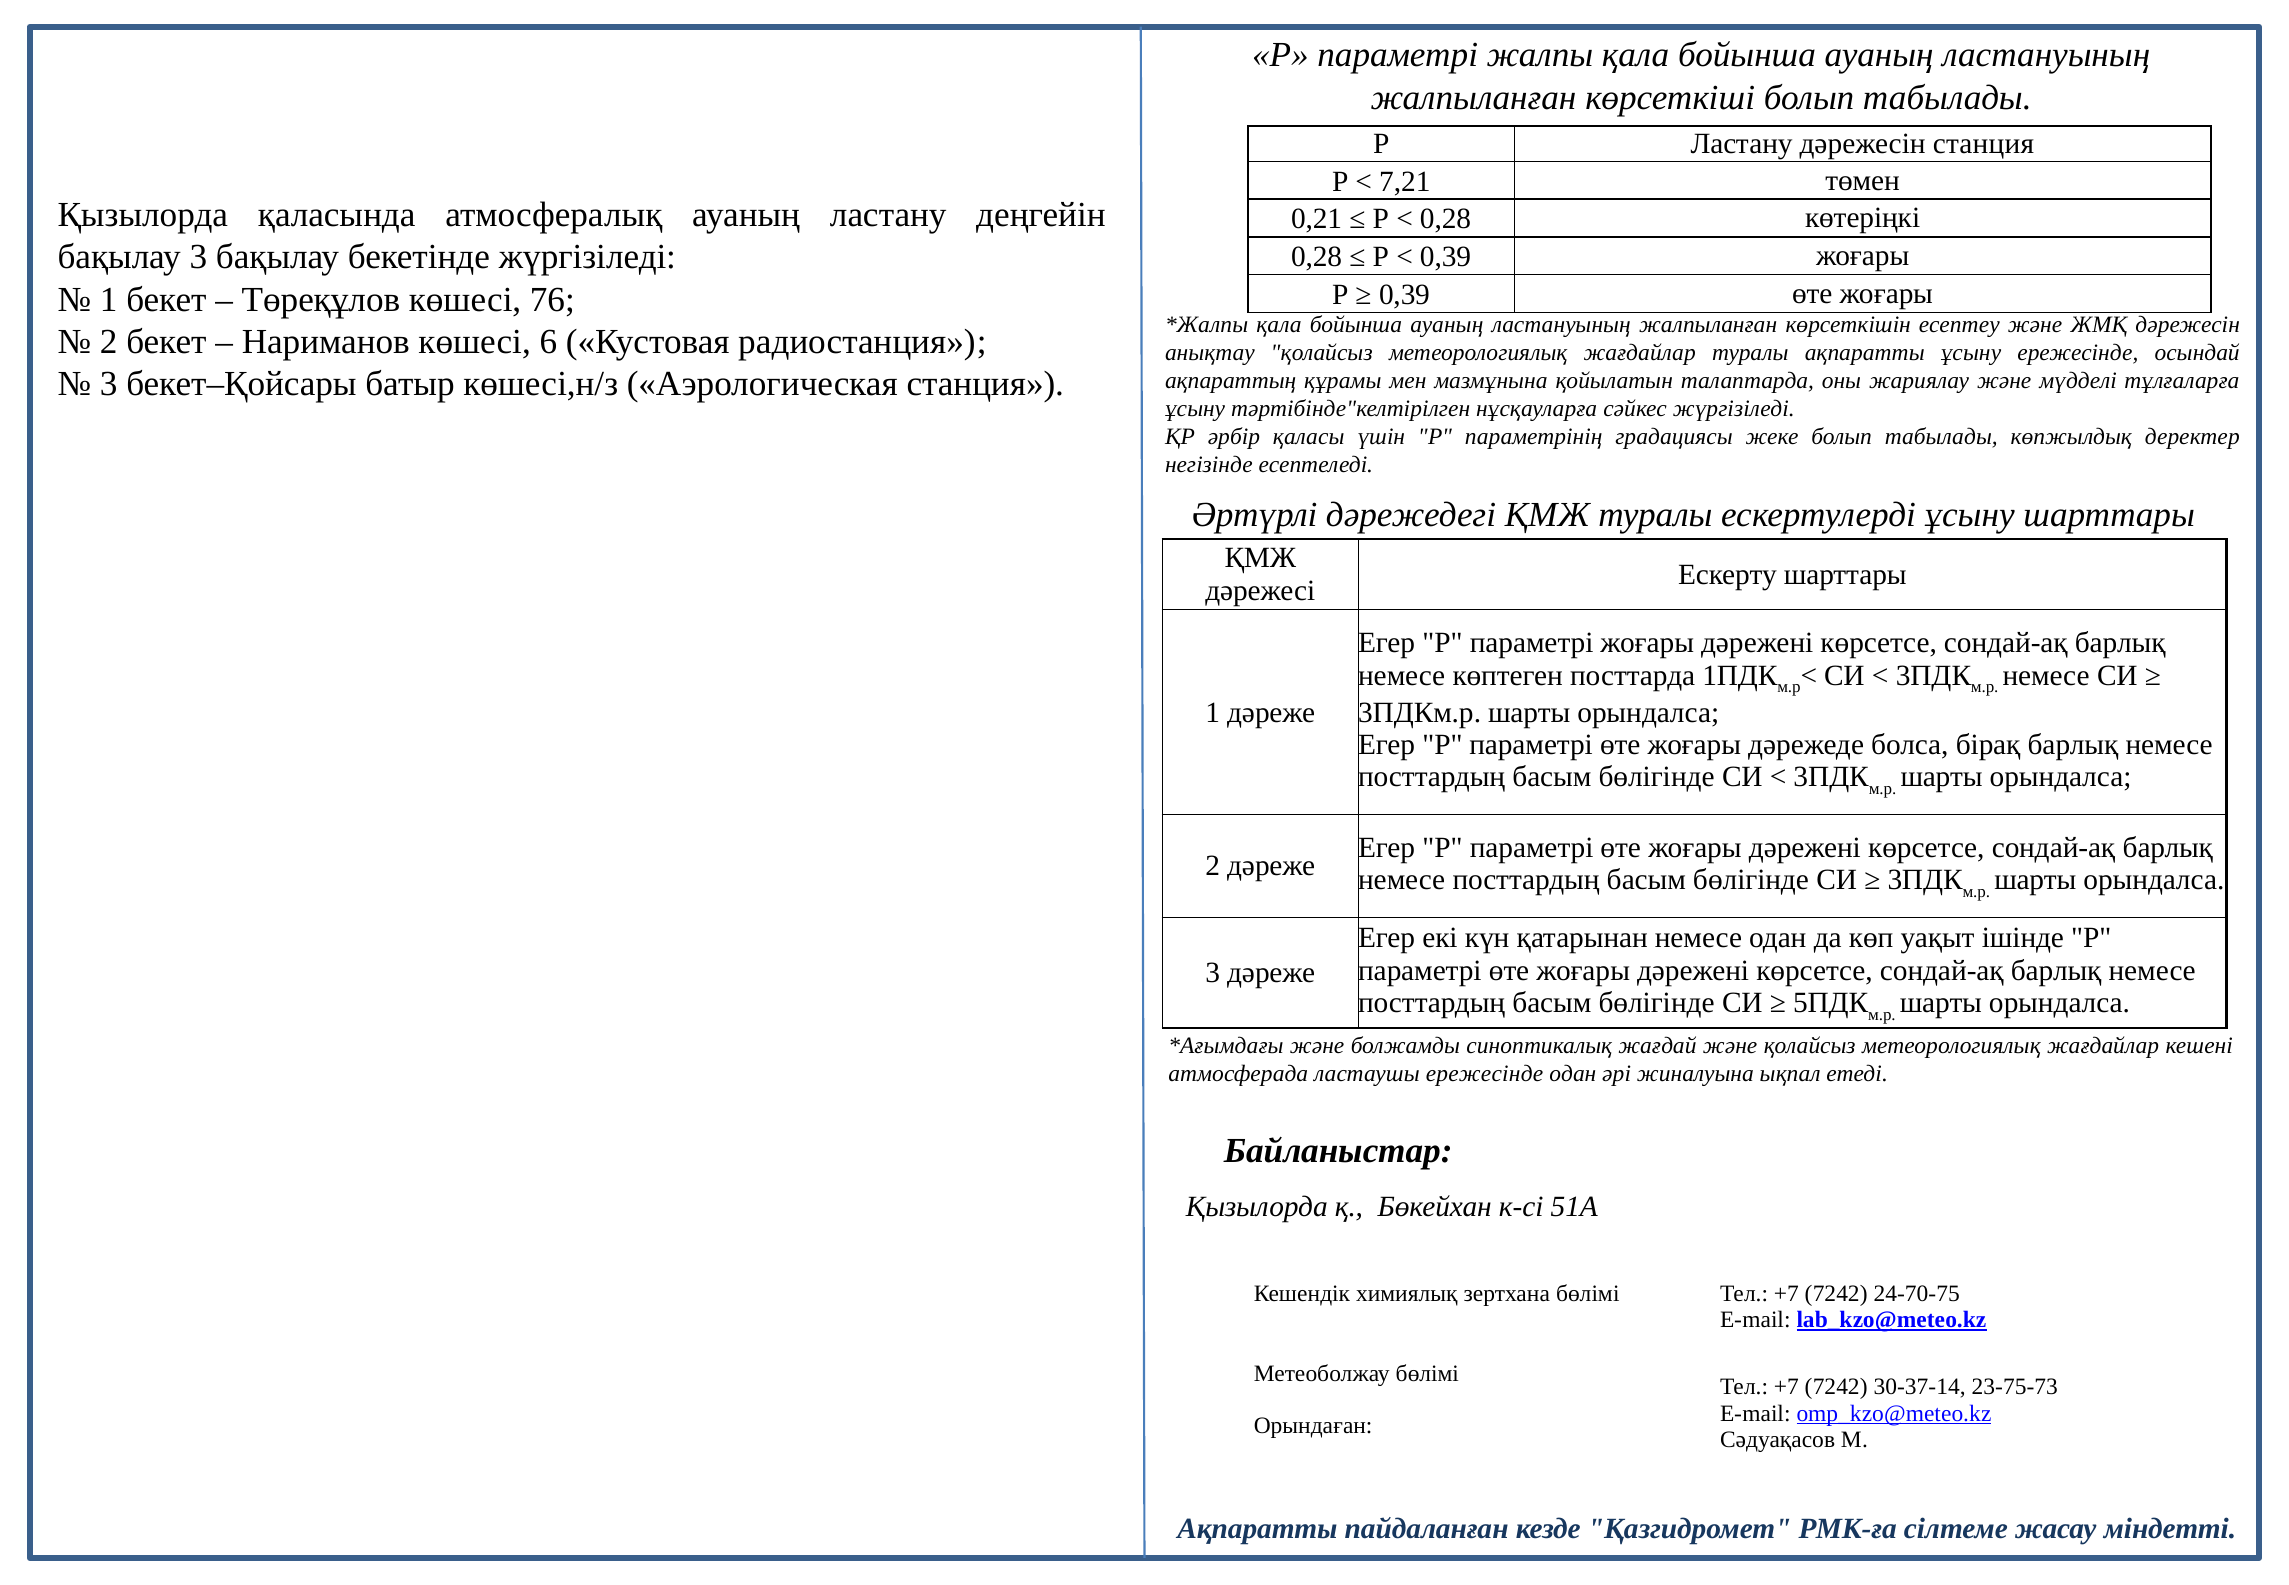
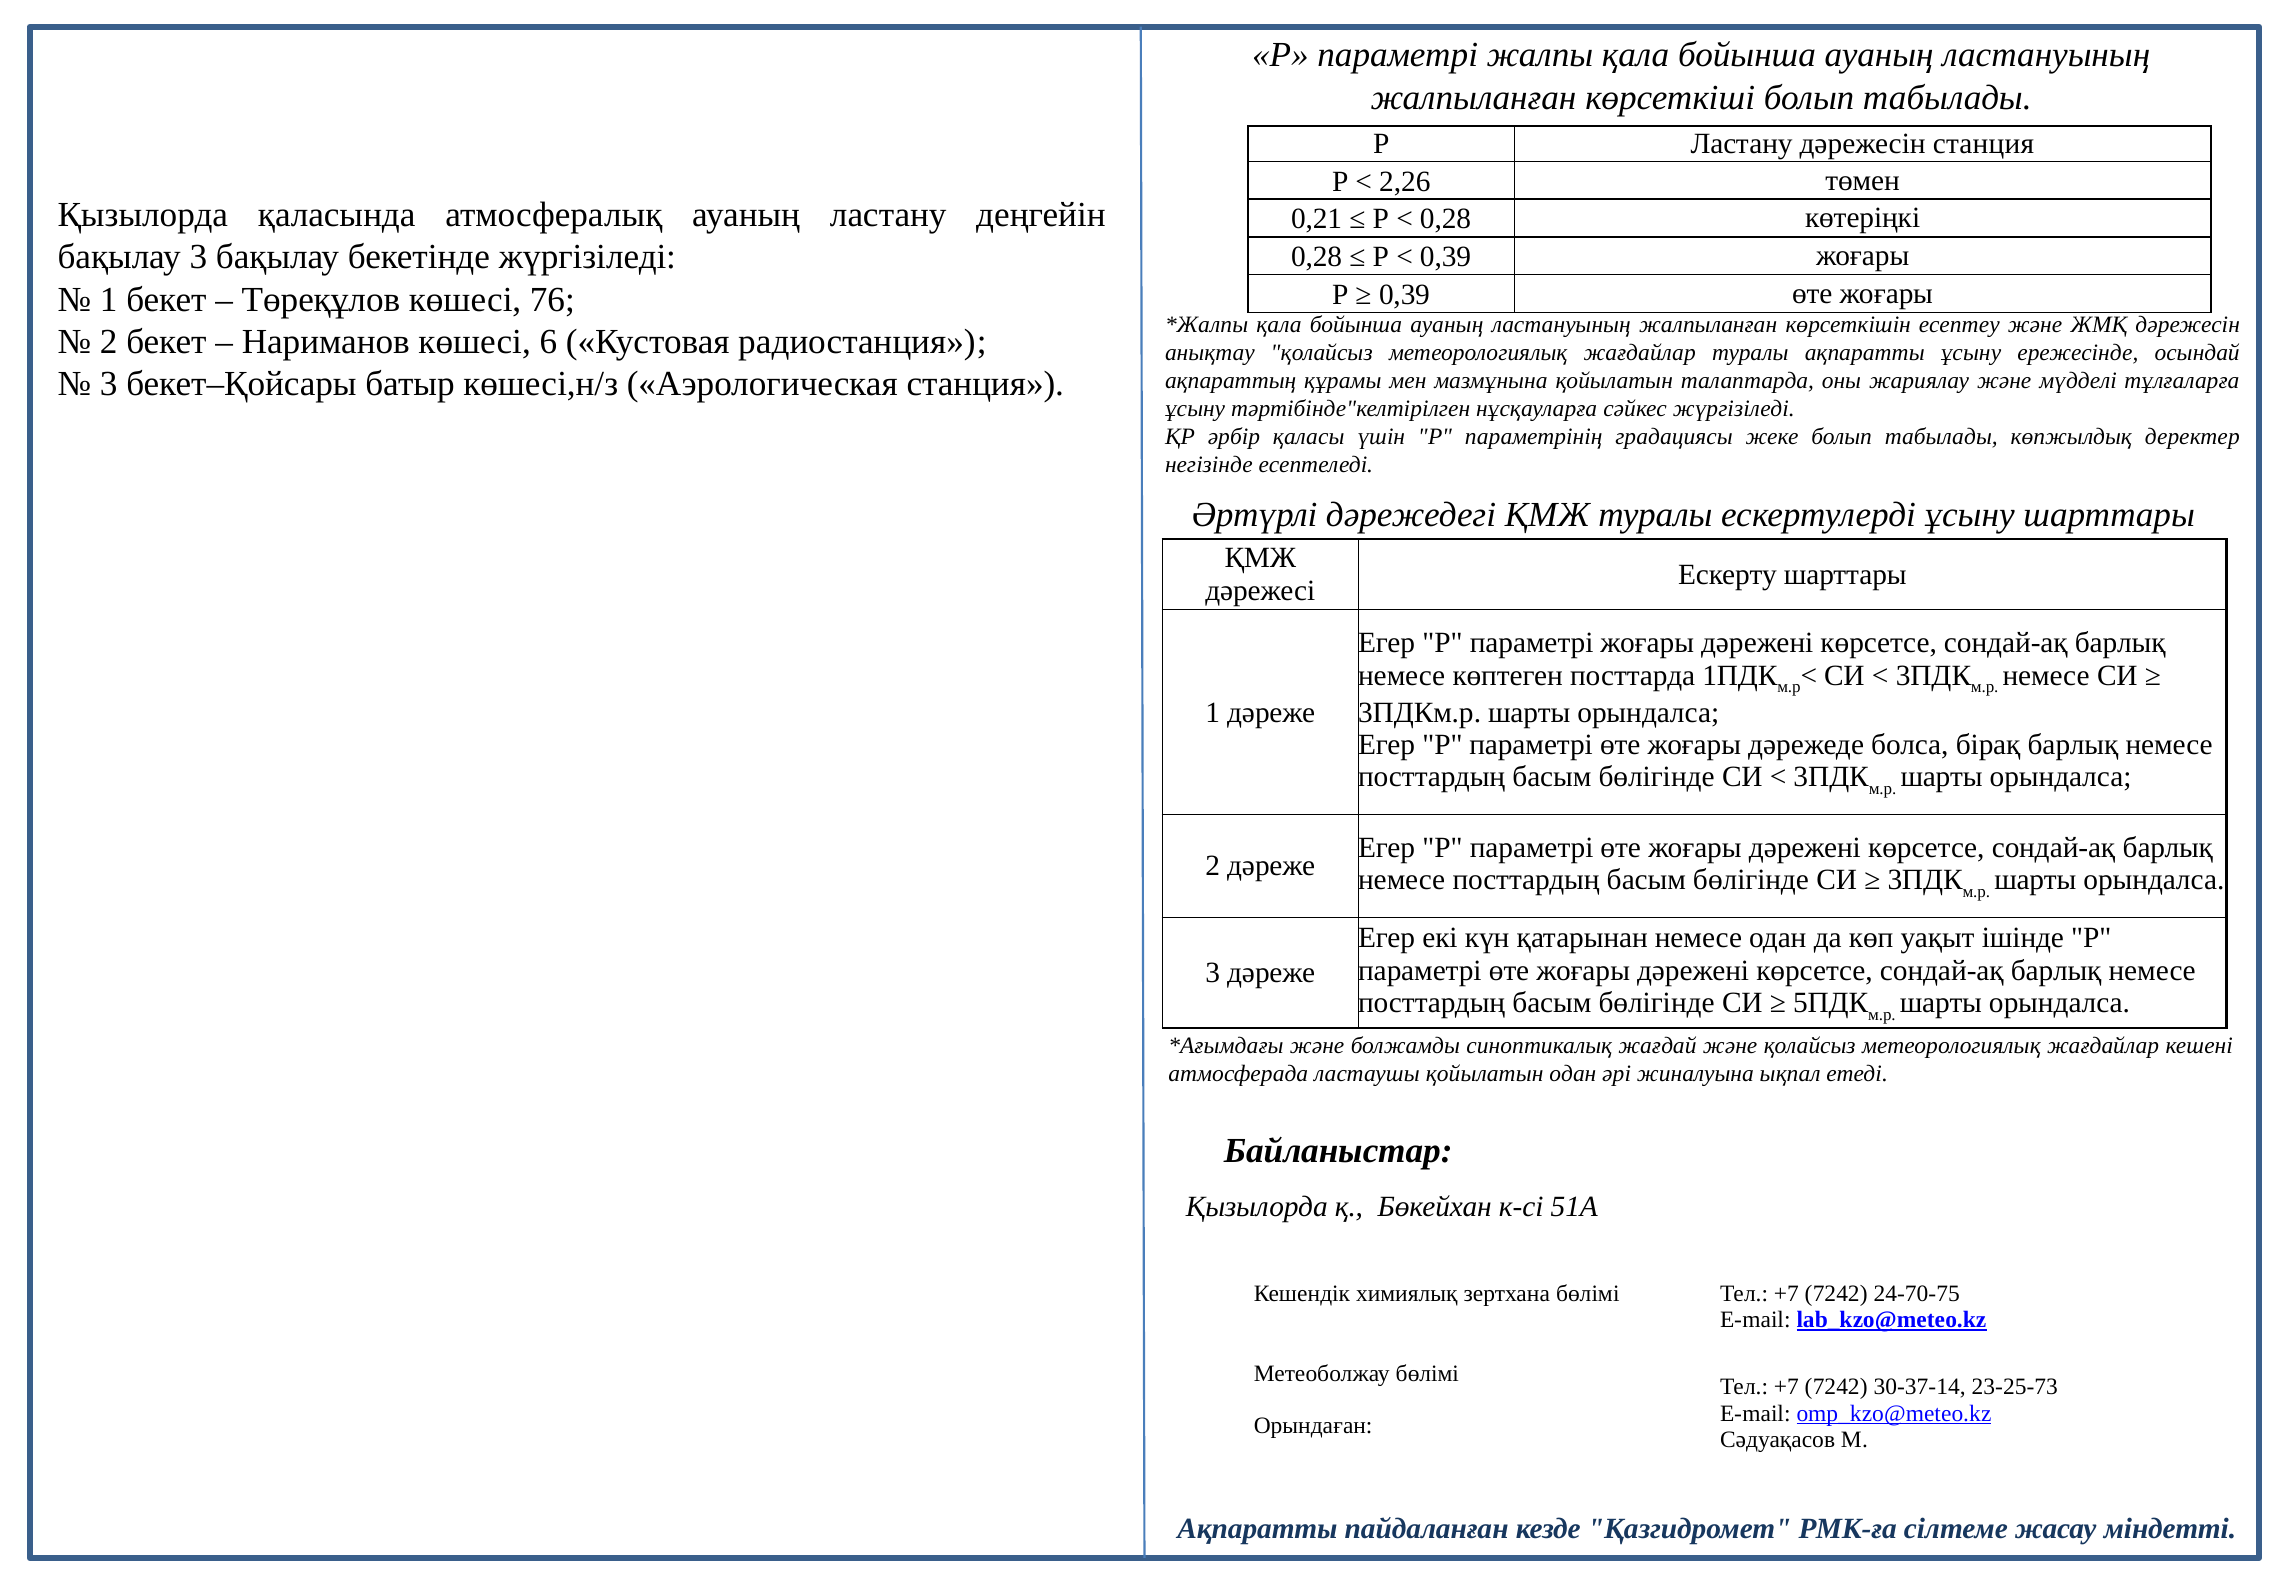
7,21: 7,21 -> 2,26 (1405, 181)
ластаушы ережесінде: ережесінде -> қойылатын (1485, 1073)
23-75-73: 23-75-73 -> 23-25-73 (2015, 1387)
